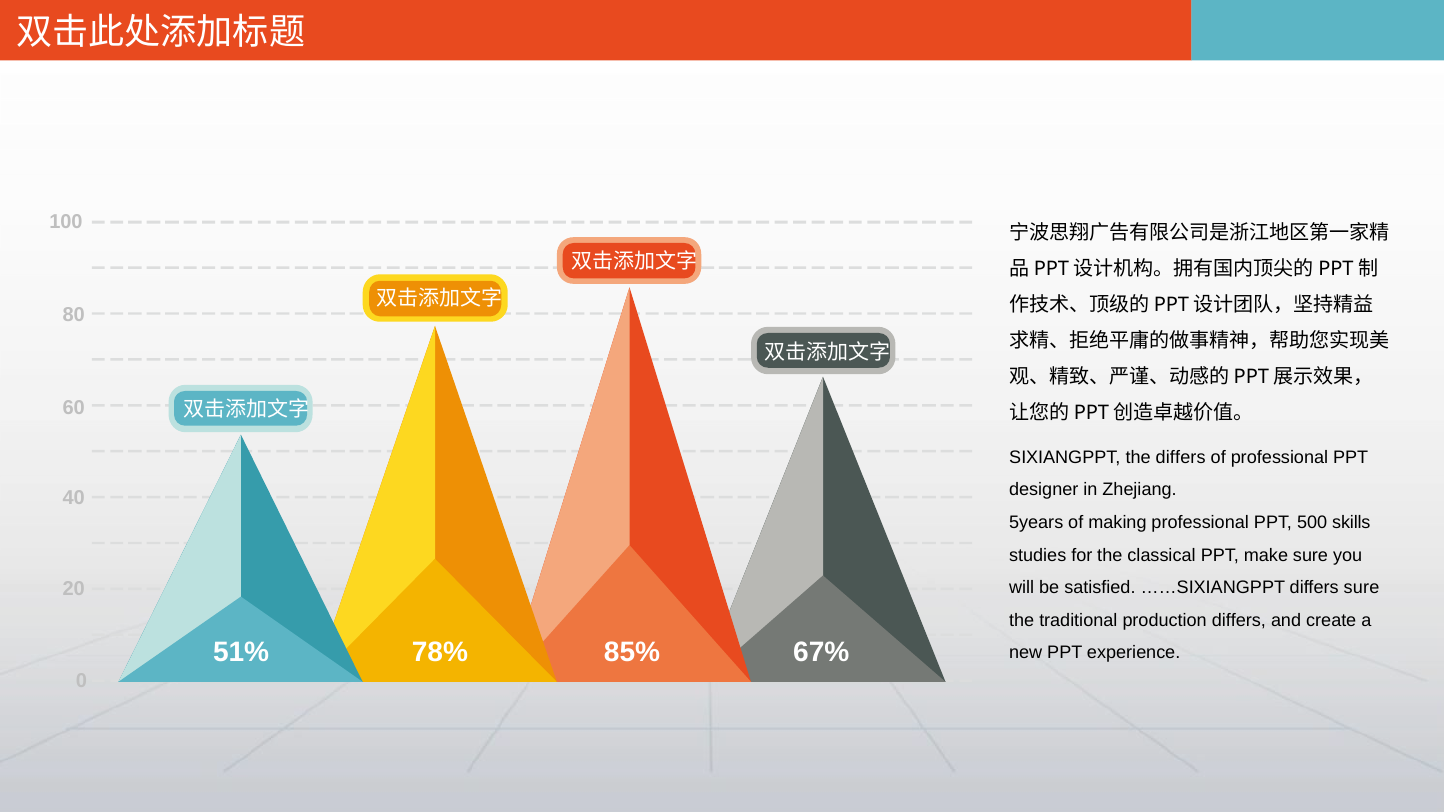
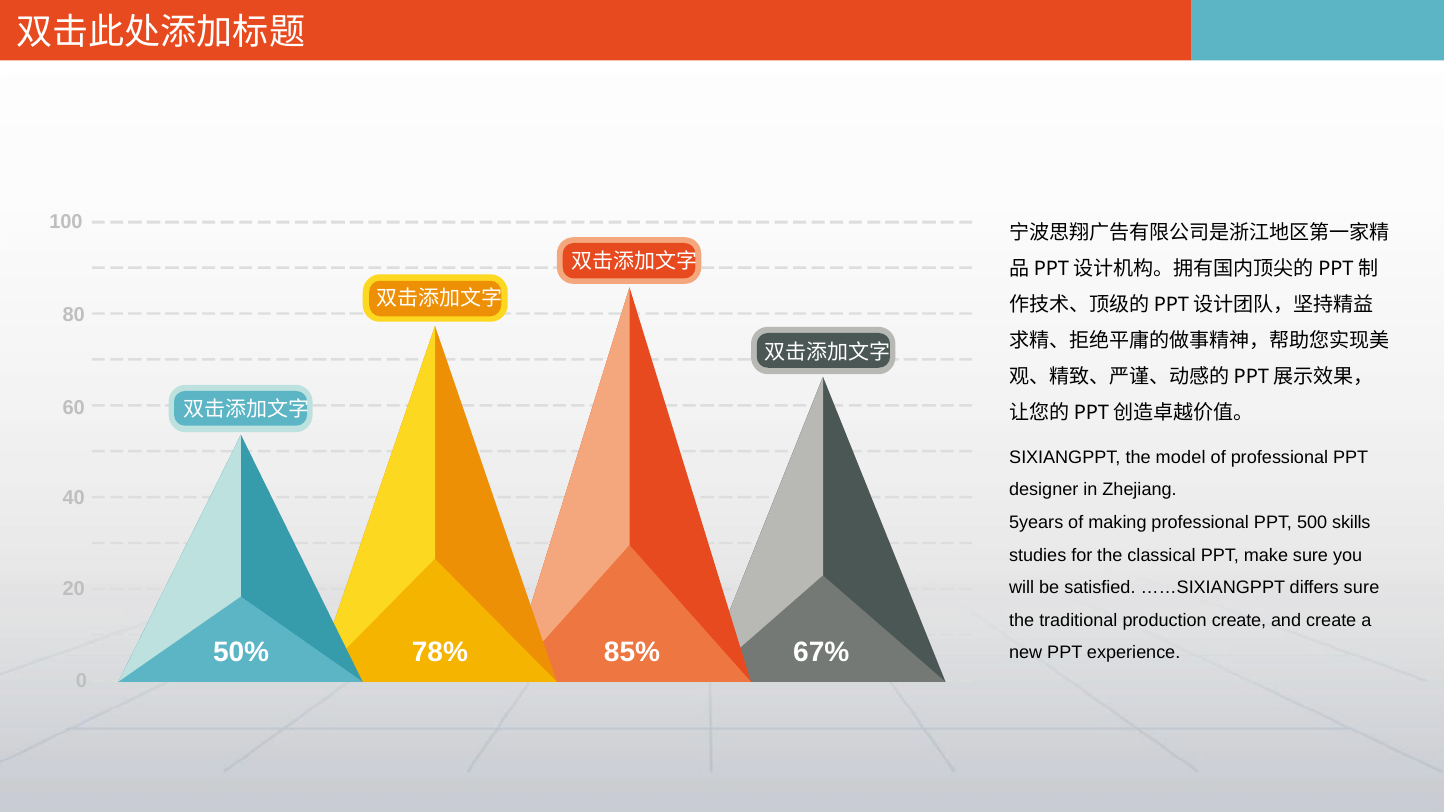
the differs: differs -> model (1181, 458)
production differs: differs -> create (1239, 620)
51%: 51% -> 50% (241, 653)
